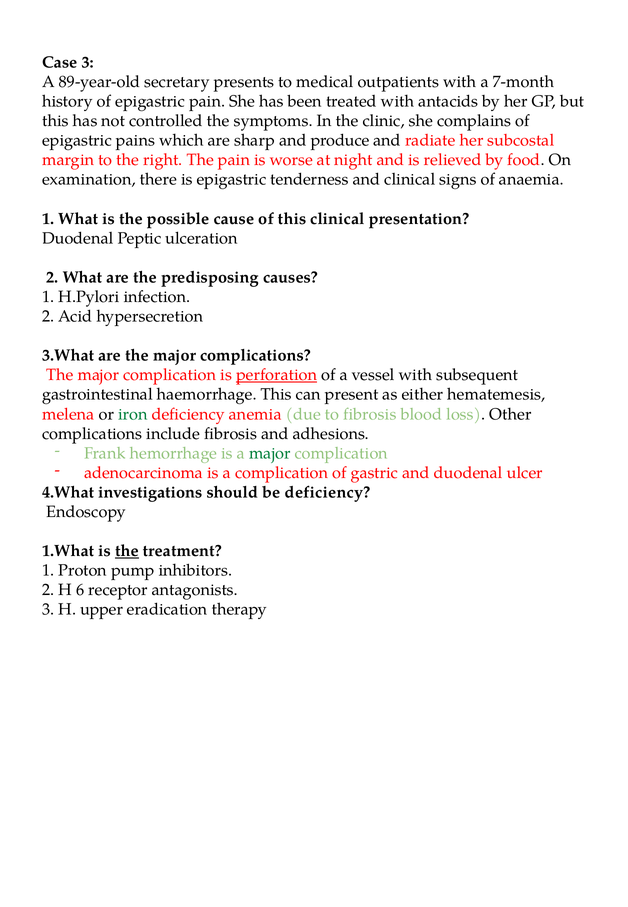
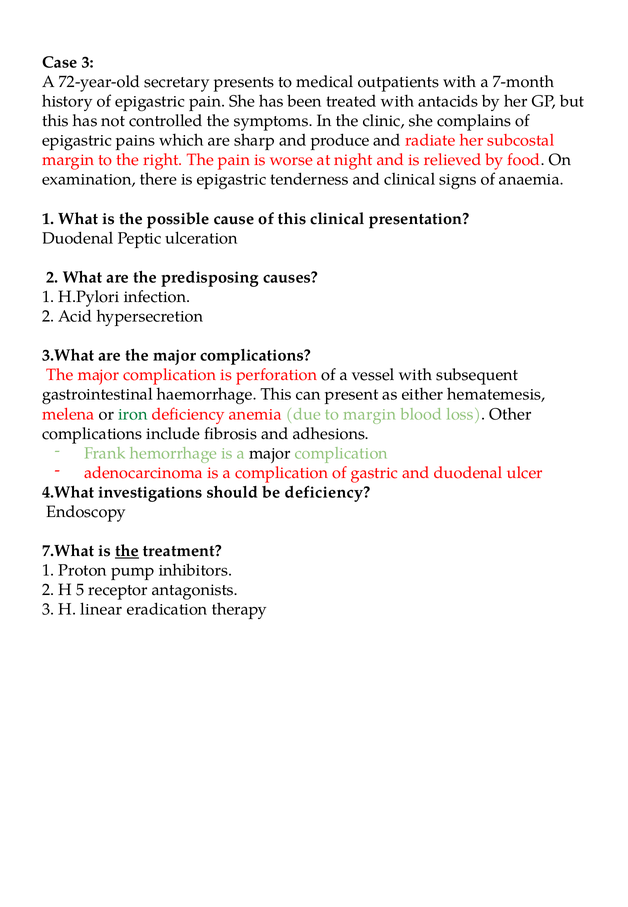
89-year-old: 89-year-old -> 72-year-old (100, 82)
perforation underline: present -> none (277, 375)
to fibrosis: fibrosis -> margin (370, 414)
major colour: green -> black (270, 453)
1.What: 1.What -> 7.What (68, 551)
6: 6 -> 5 (80, 590)
upper: upper -> linear (101, 610)
